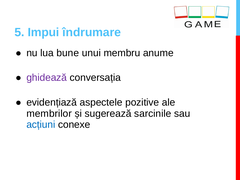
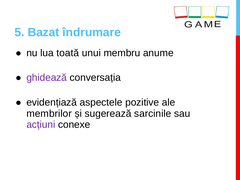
Impui: Impui -> Bazat (43, 32)
bune: bune -> toată (68, 53)
acțiuni colour: blue -> purple (41, 125)
